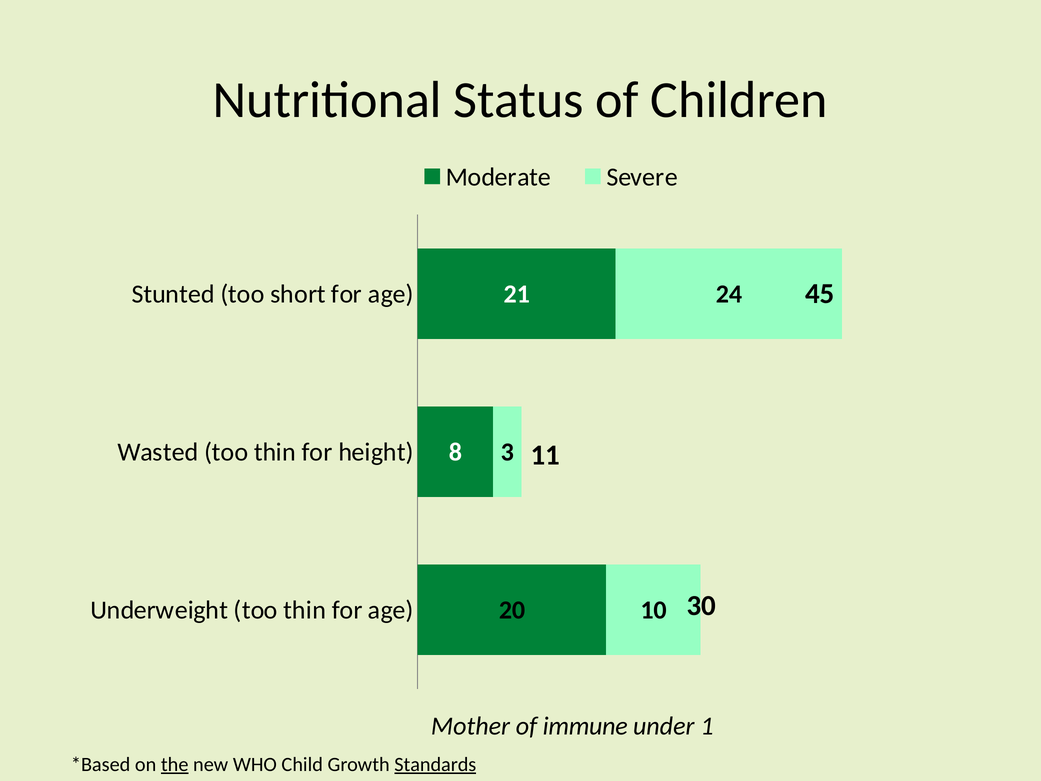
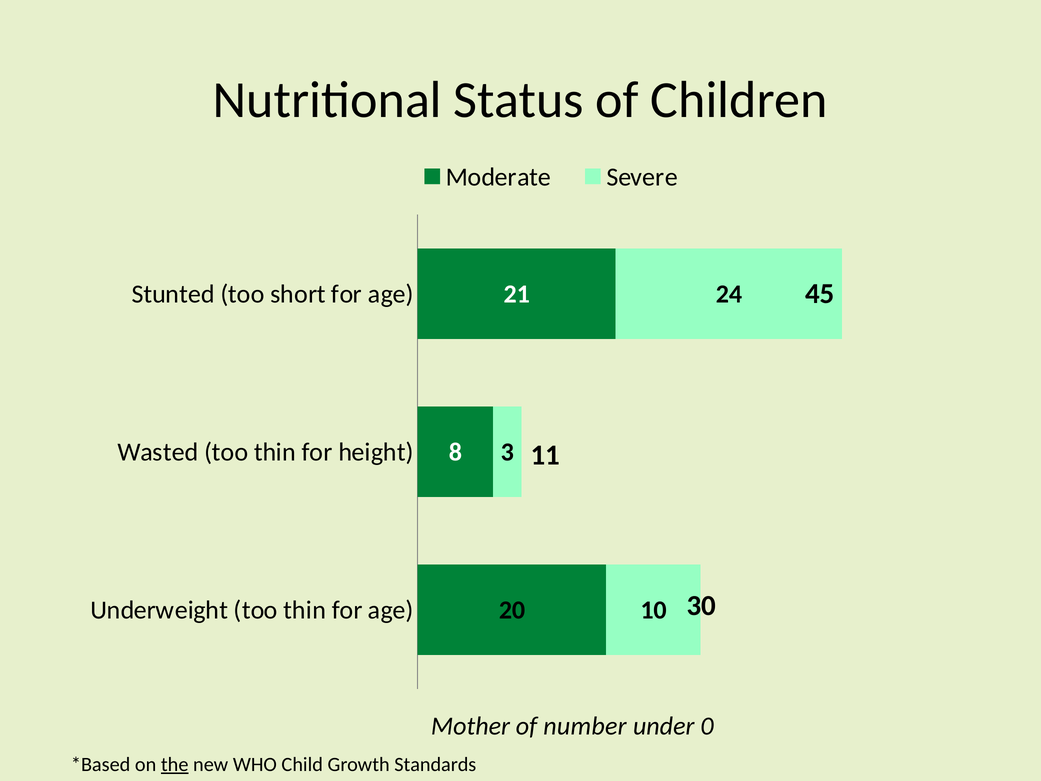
immune: immune -> number (585, 726)
1: 1 -> 0 (707, 726)
Standards underline: present -> none (435, 764)
